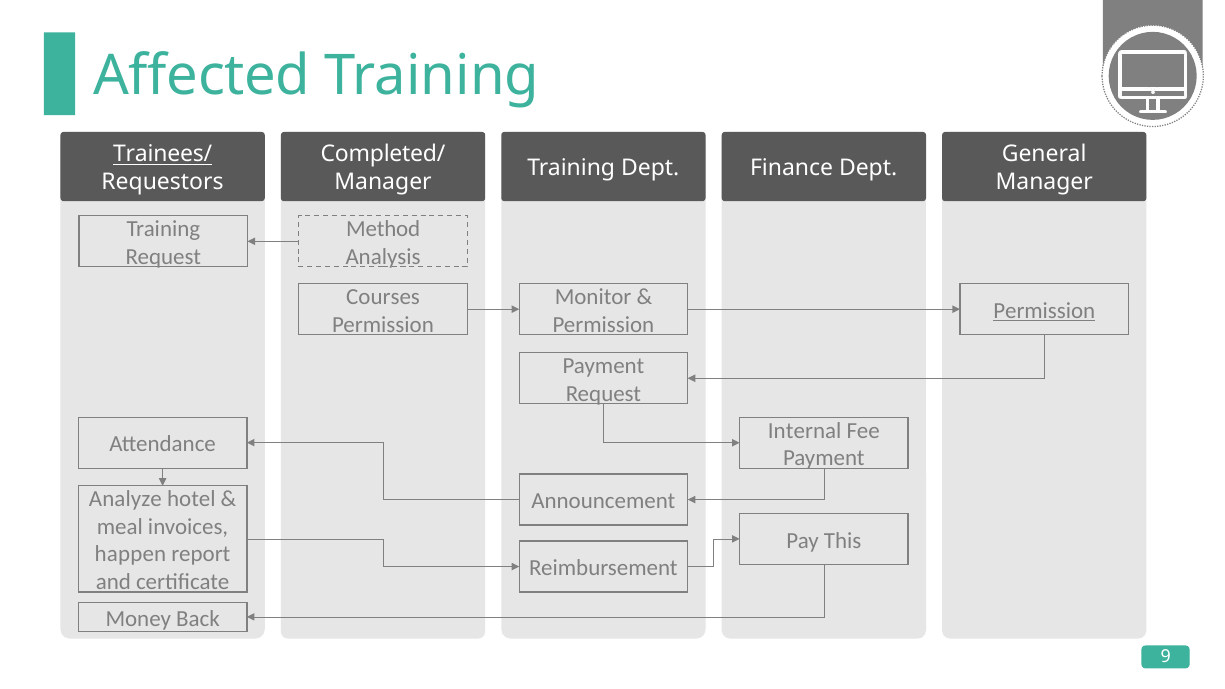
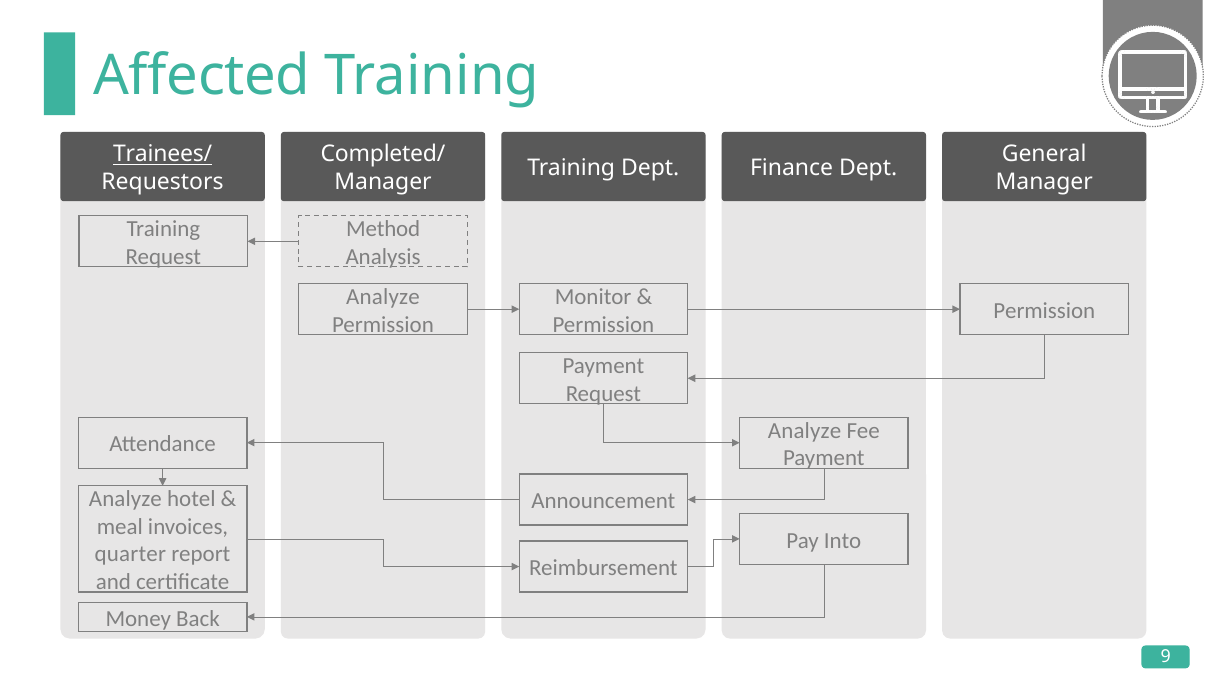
Courses: Courses -> Analyze (383, 297)
Permission underline: present -> none (1044, 311)
Internal: Internal -> Analyze (805, 431)
This: This -> Into (843, 541)
happen: happen -> quarter (130, 554)
